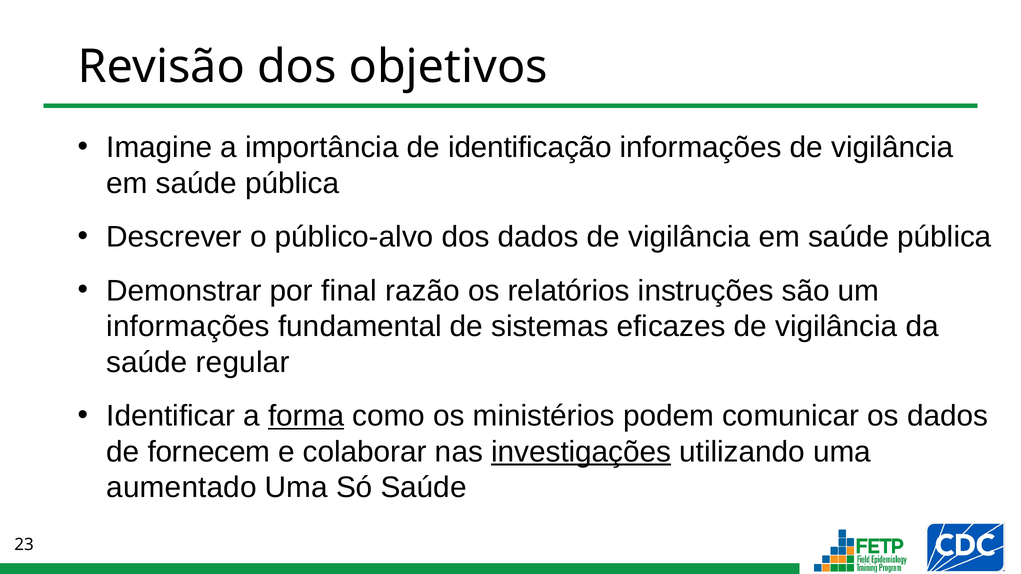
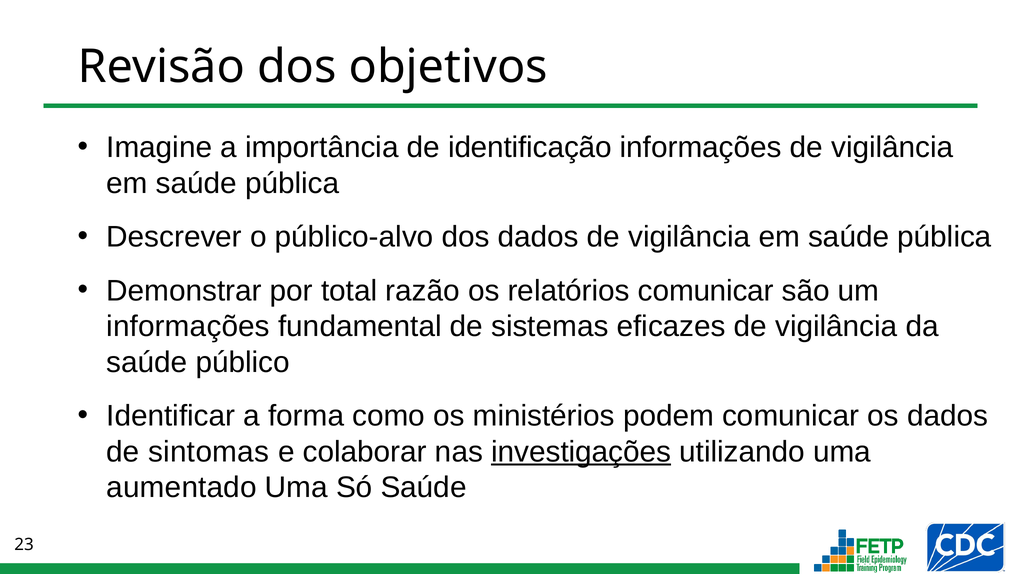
final: final -> total (349, 291)
relatórios instruções: instruções -> comunicar (706, 291)
regular: regular -> público (243, 362)
forma underline: present -> none (306, 416)
fornecem: fornecem -> sintomas (209, 452)
